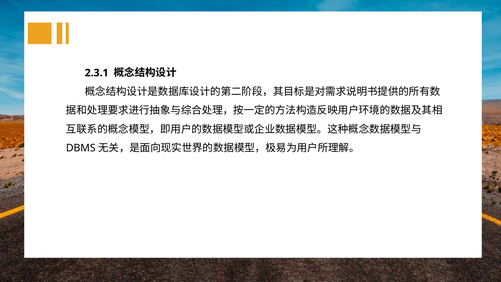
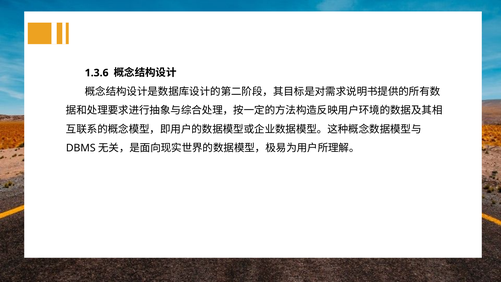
2.3.1: 2.3.1 -> 1.3.6 (97, 73)
